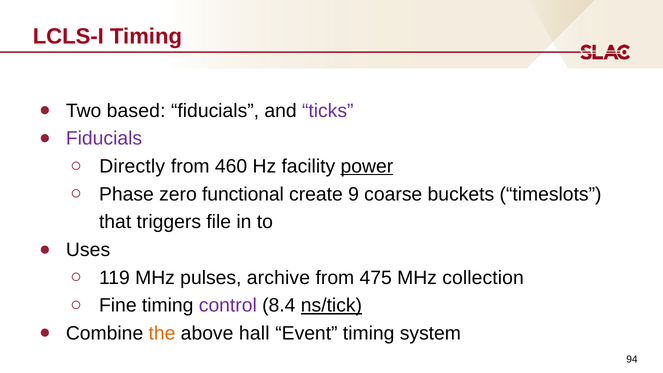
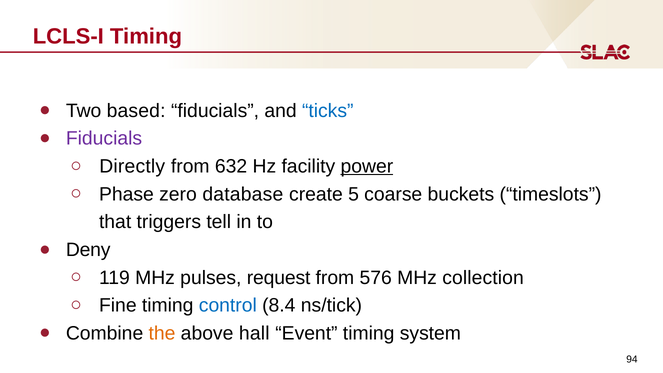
ticks colour: purple -> blue (328, 111)
460: 460 -> 632 (231, 166)
functional: functional -> database (243, 194)
9: 9 -> 5 (354, 194)
file: file -> tell (219, 222)
Uses: Uses -> Deny (88, 250)
archive: archive -> request (279, 278)
475: 475 -> 576 (376, 278)
control colour: purple -> blue (228, 305)
ns/tick underline: present -> none (331, 305)
